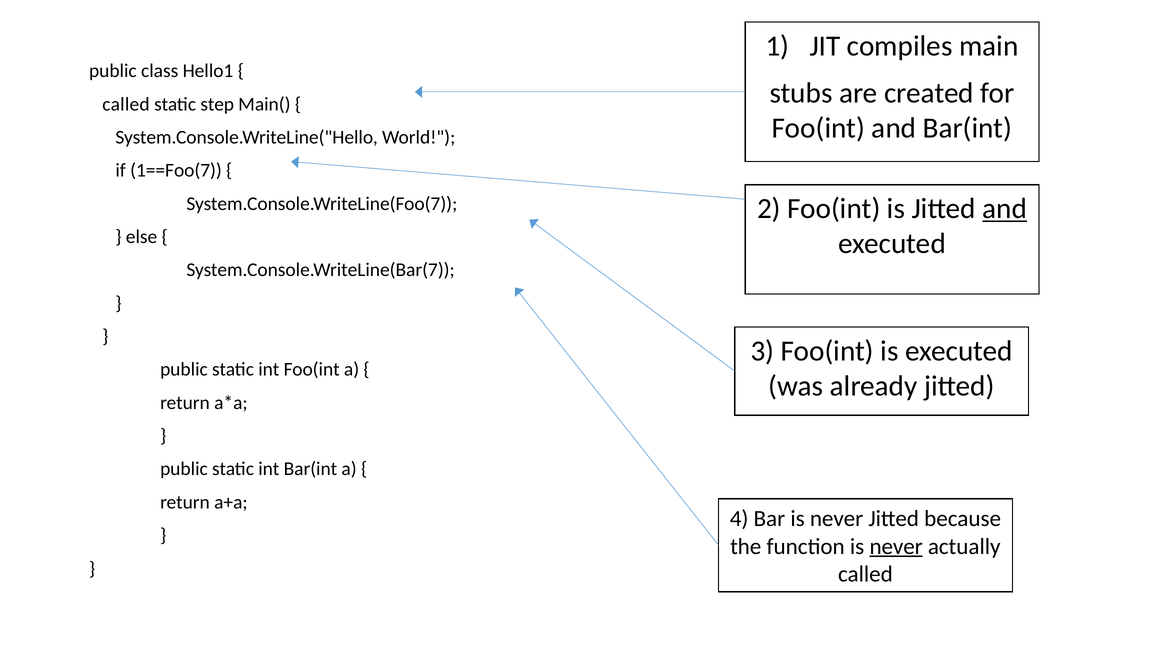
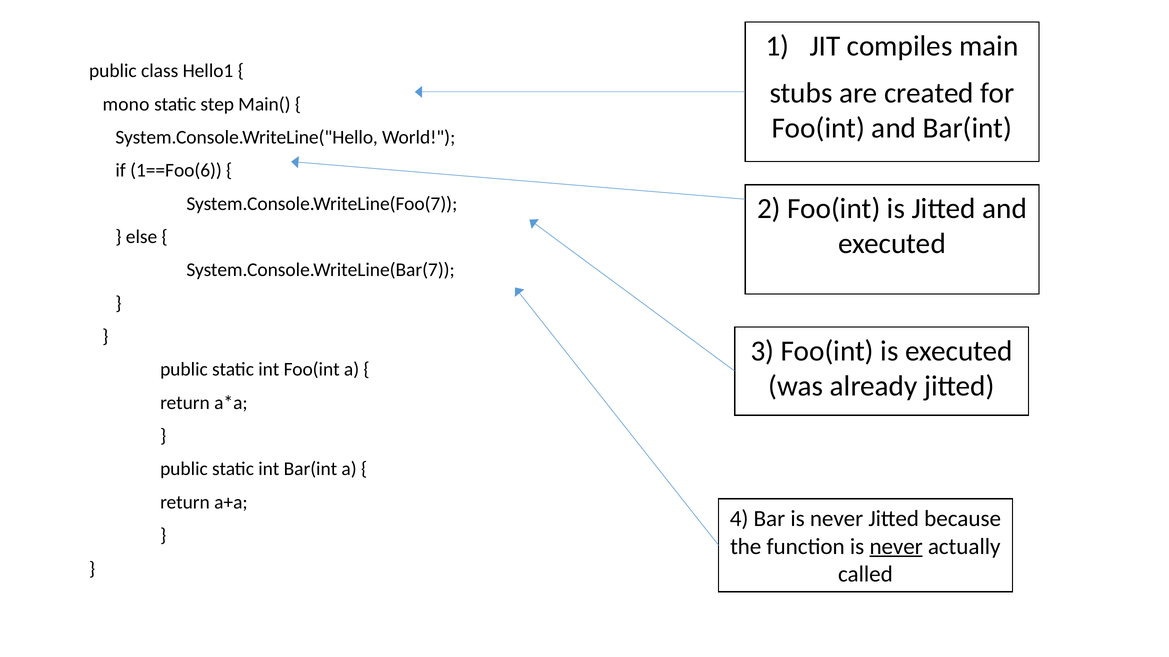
called: called -> mono (126, 104)
1==Foo(7: 1==Foo(7 -> 1==Foo(6 (176, 171)
and underline: present -> none (1005, 209)
